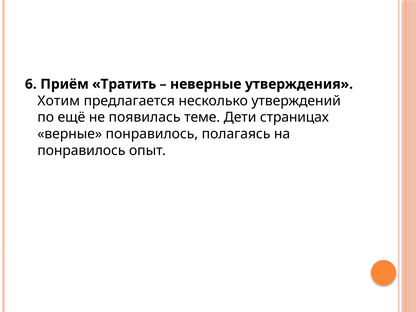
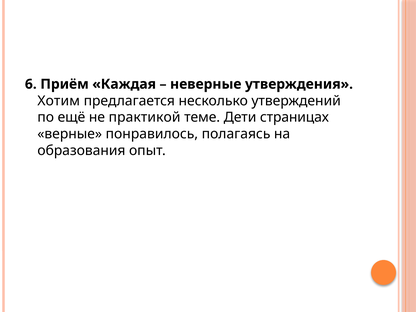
Тратить: Тратить -> Каждая (124, 84)
появилась: появилась -> практикой (145, 117)
понравилось: понравилось -> образования (81, 151)
